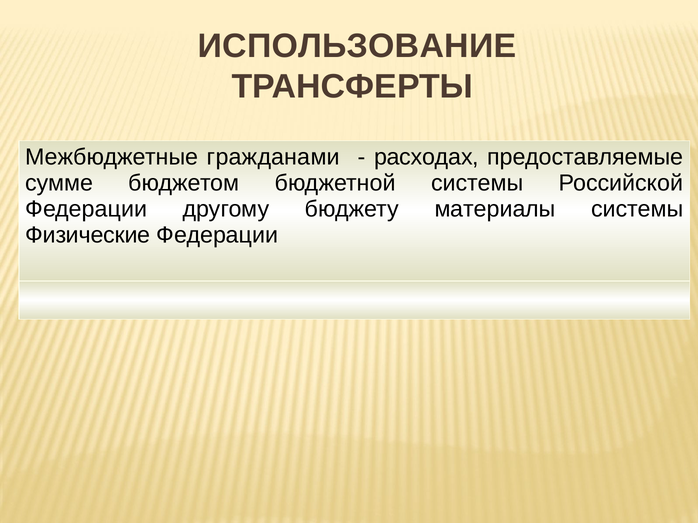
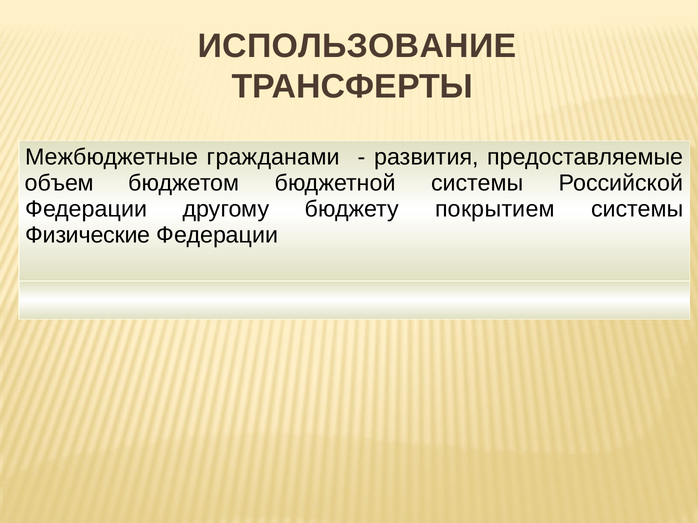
расходах: расходах -> развития (426, 157)
сумме: сумме -> объем (59, 183)
материалы: материалы -> покрытием (495, 209)
